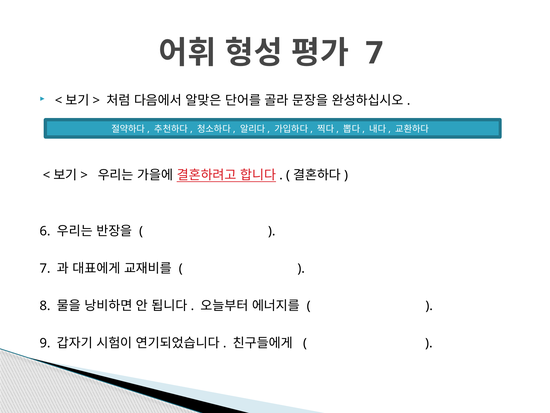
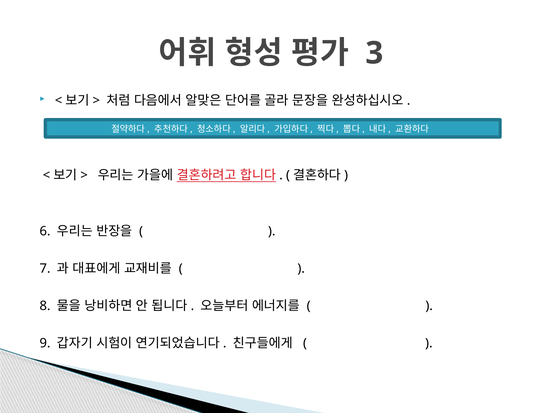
7: 7 -> 3 (374, 53)
